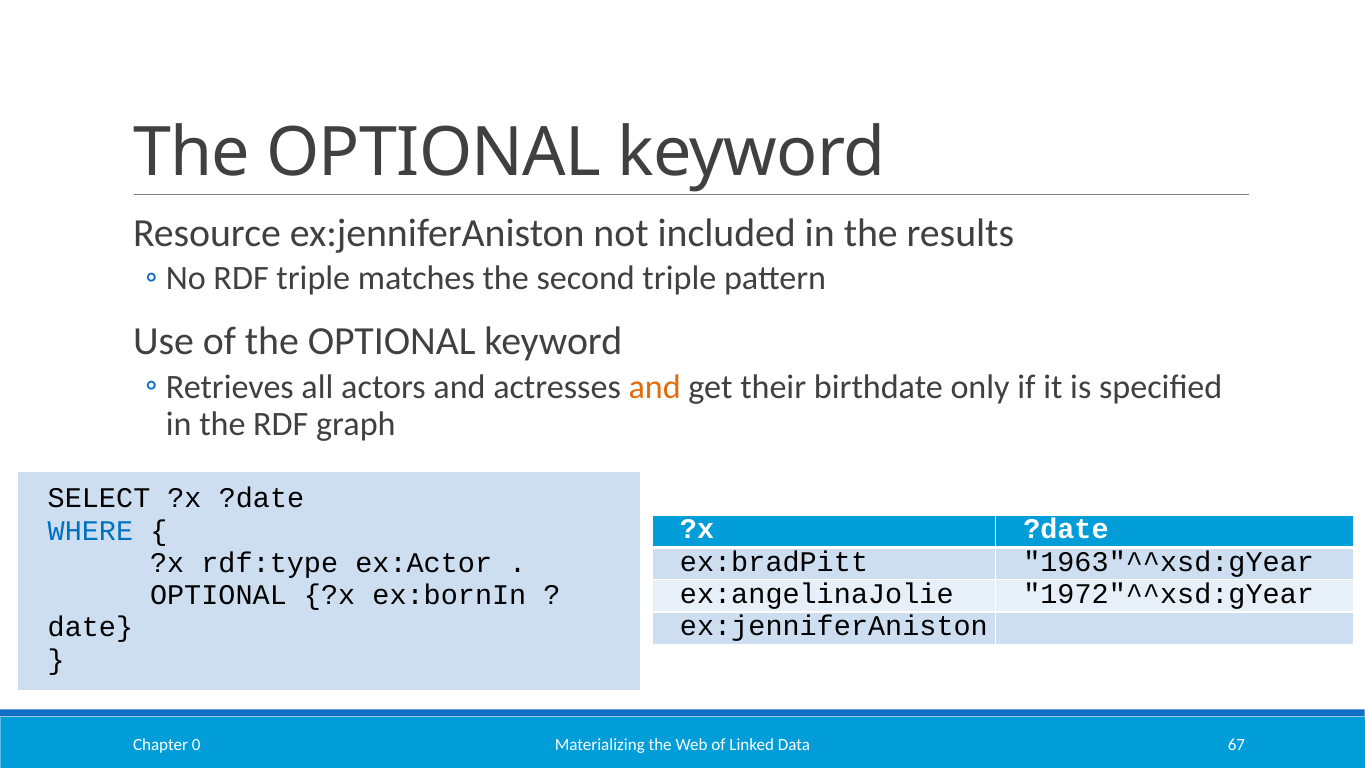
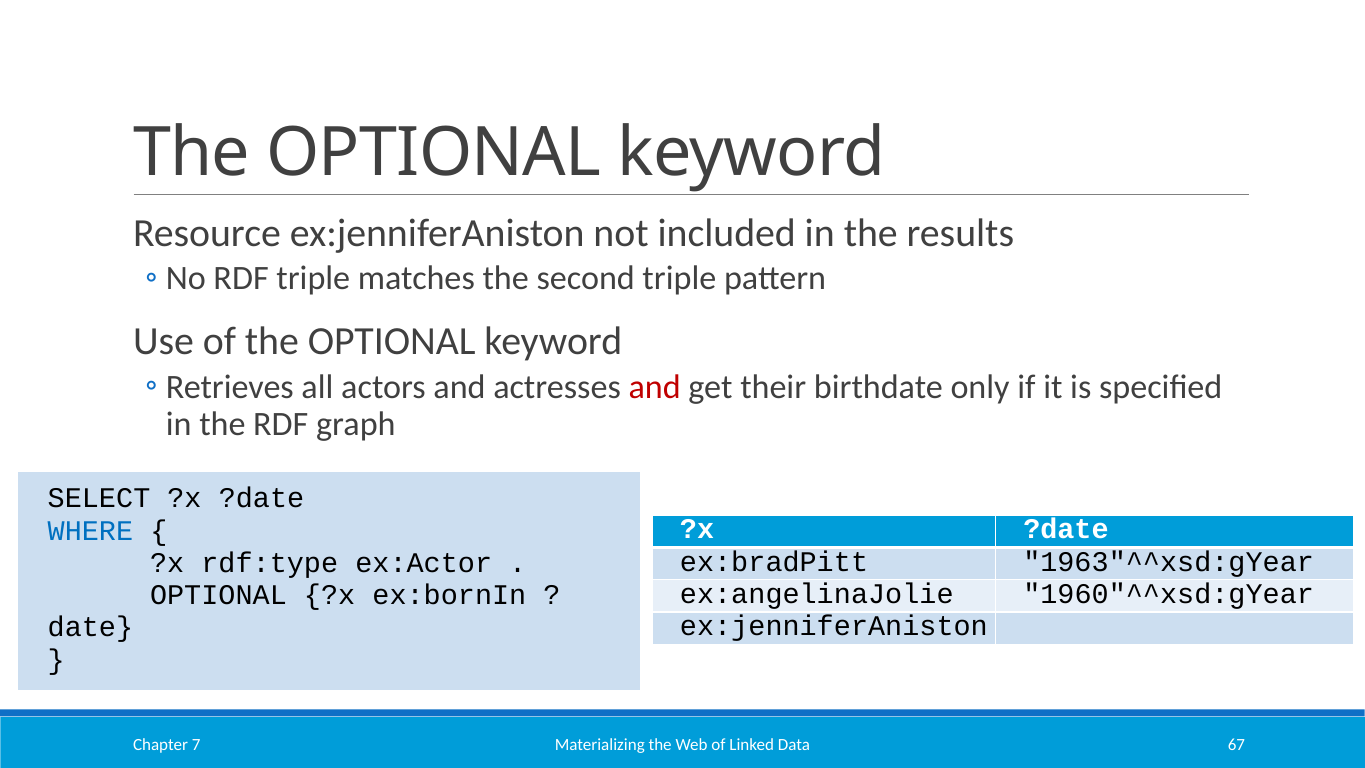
and colour: orange -> red (655, 387)
1972"^^xsd:gYear: 1972"^^xsd:gYear -> 1960"^^xsd:gYear (1169, 594)
0: 0 -> 7 (196, 745)
